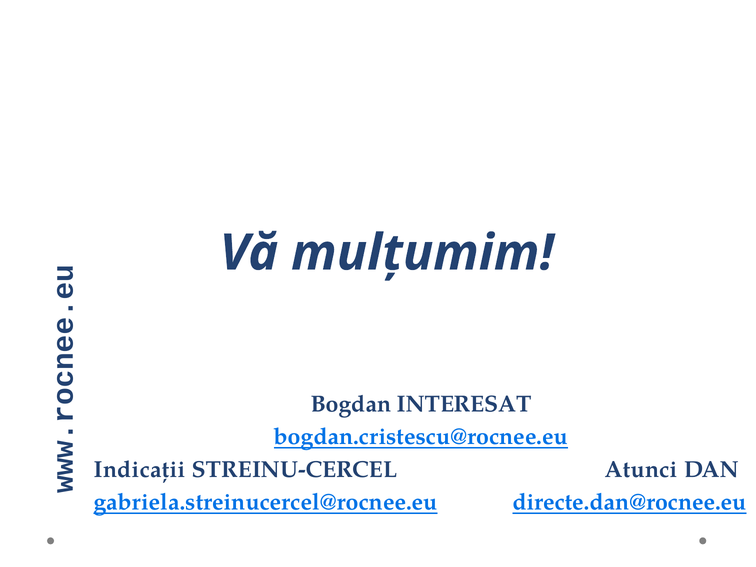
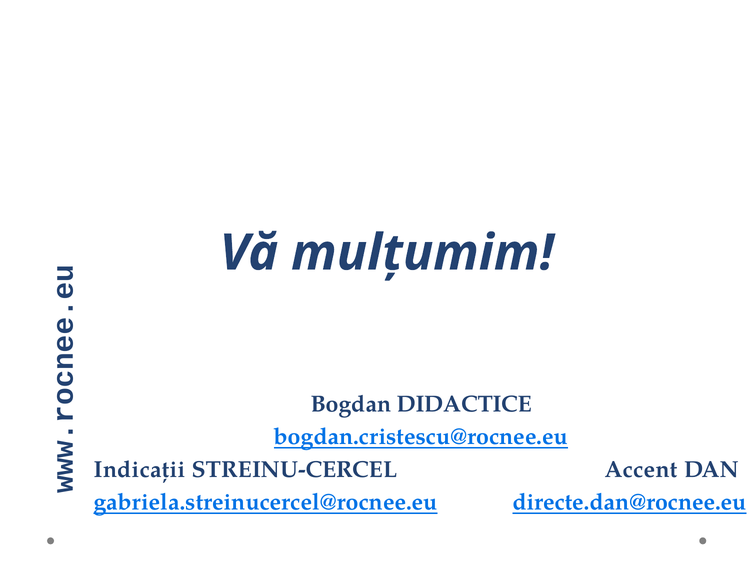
INTERESAT: INTERESAT -> DIDACTICE (464, 404)
Atunci: Atunci -> Accent (641, 469)
